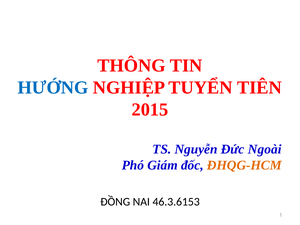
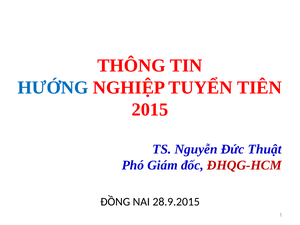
Ngoài: Ngoài -> Thuật (265, 149)
ĐHQG-HCM colour: orange -> red (244, 165)
46.3.6153: 46.3.6153 -> 28.9.2015 (176, 202)
